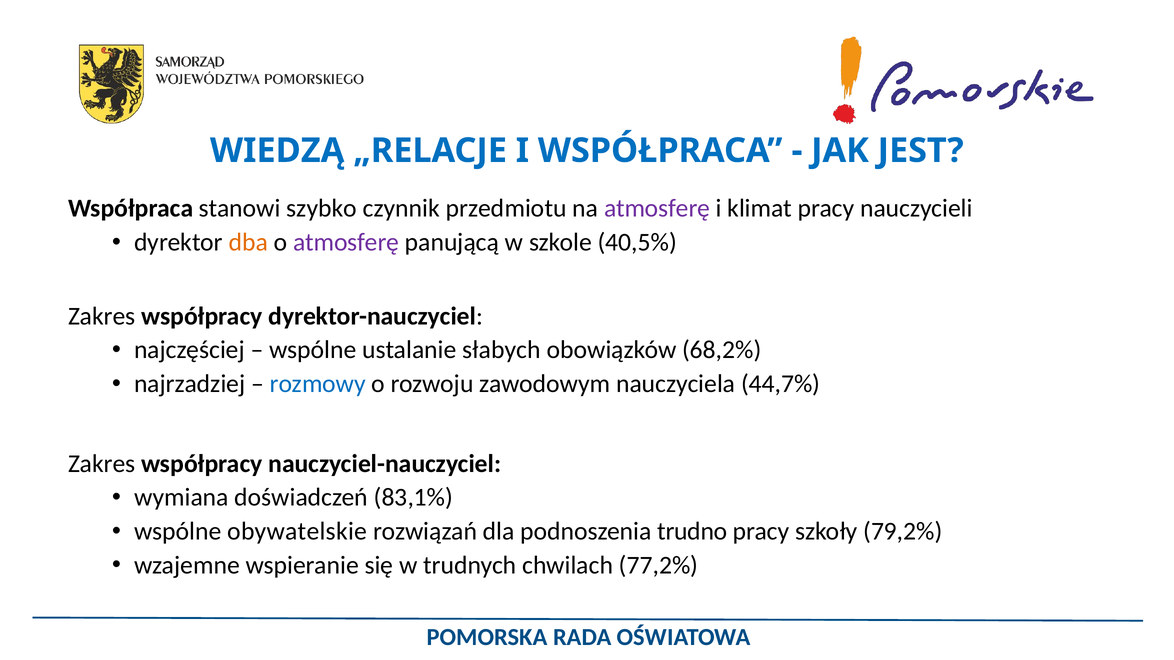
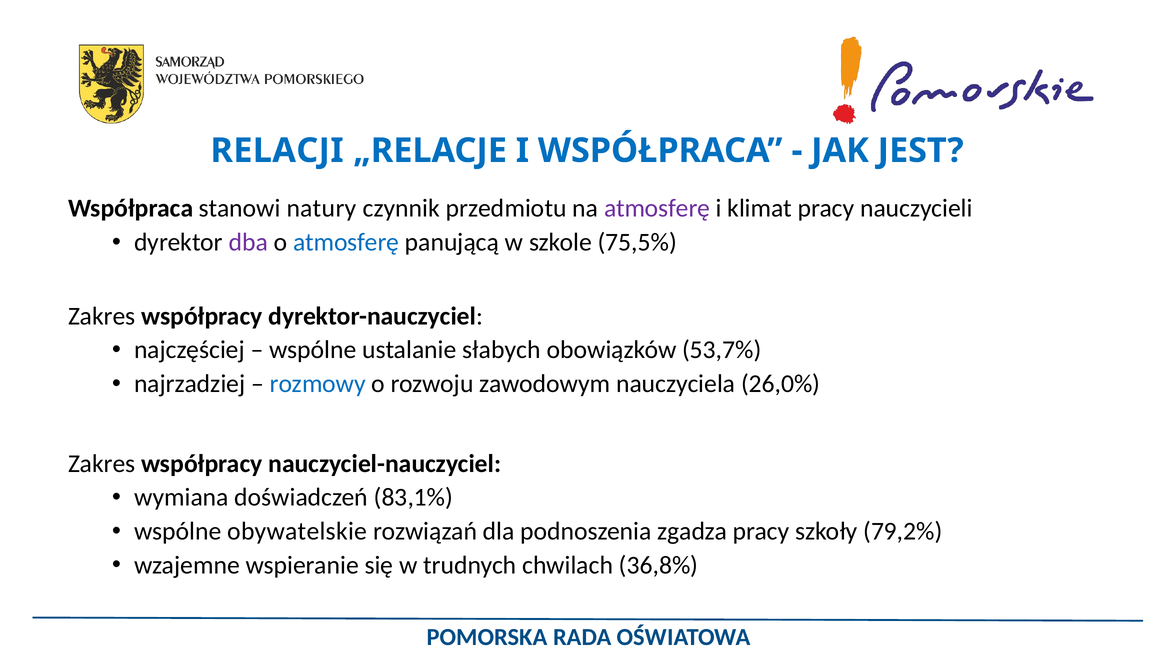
WIEDZĄ: WIEDZĄ -> RELACJI (277, 151)
szybko: szybko -> natury (321, 209)
dba colour: orange -> purple (248, 242)
atmosferę colour: purple -> blue (346, 242)
40,5%: 40,5% -> 75,5% (637, 242)
68,2%: 68,2% -> 53,7% (722, 350)
44,7%: 44,7% -> 26,0% (781, 384)
trudno: trudno -> zgadza (692, 532)
77,2%: 77,2% -> 36,8% (659, 565)
